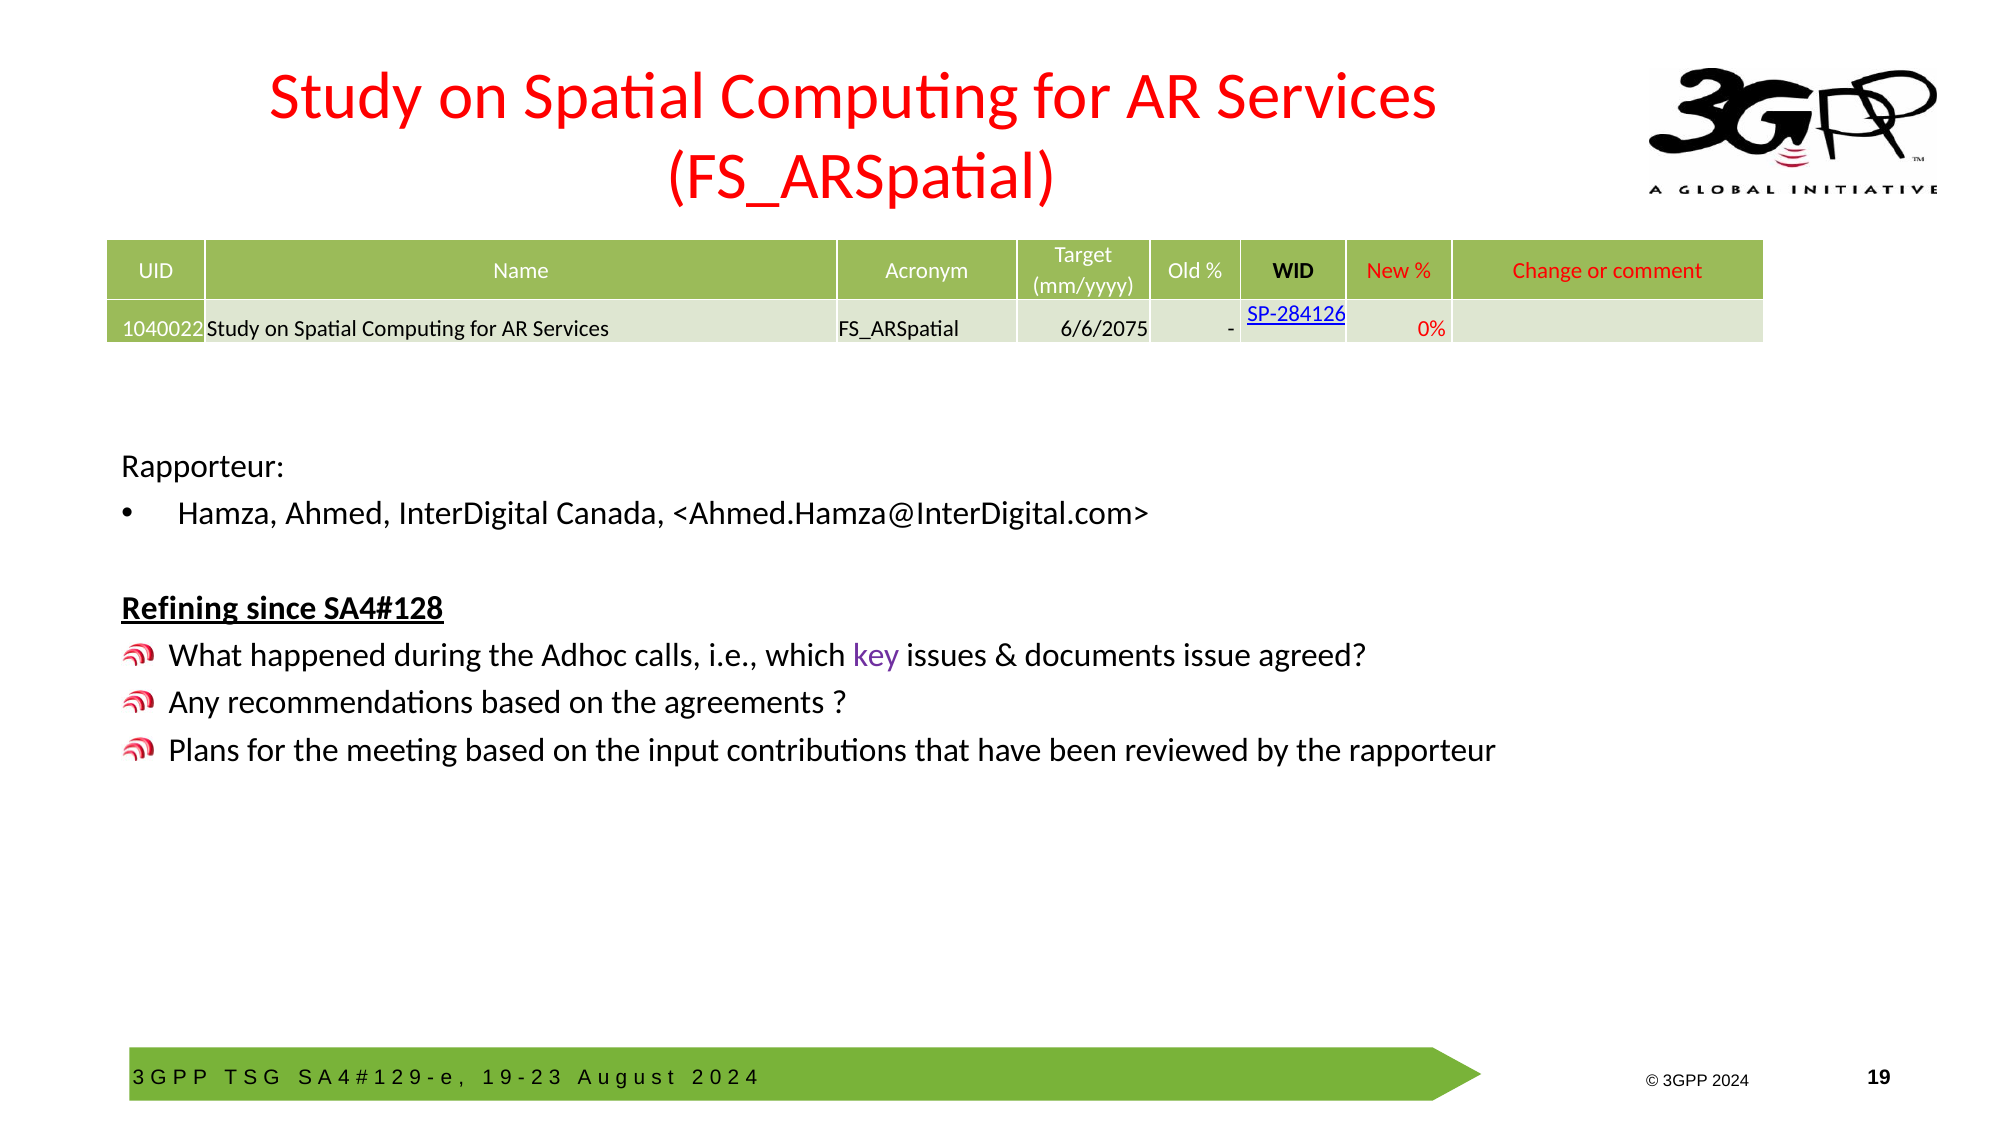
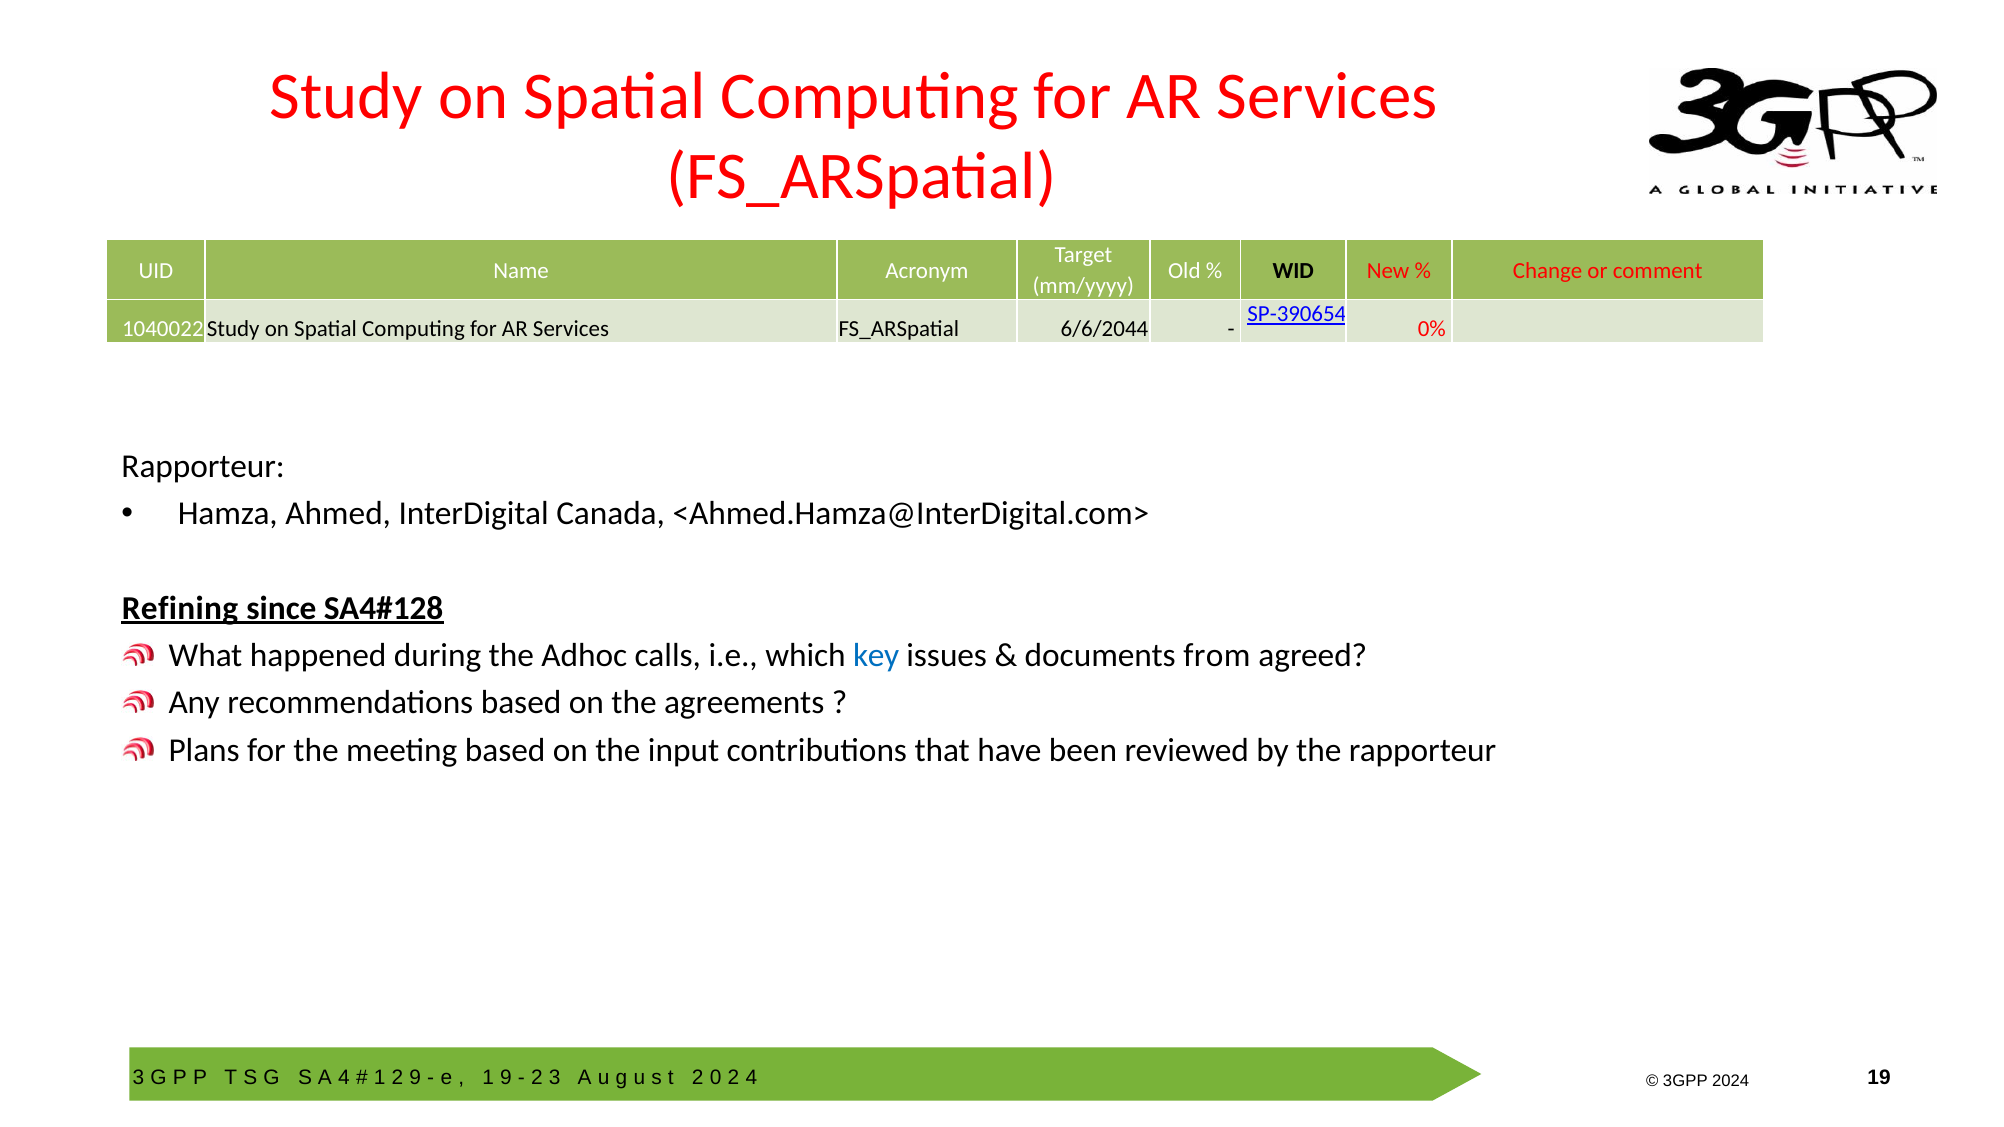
SP-284126: SP-284126 -> SP-390654 (1297, 314)
6/6/2075: 6/6/2075 -> 6/6/2044 (1104, 329)
key colour: purple -> blue (876, 656)
issue: issue -> from (1217, 656)
